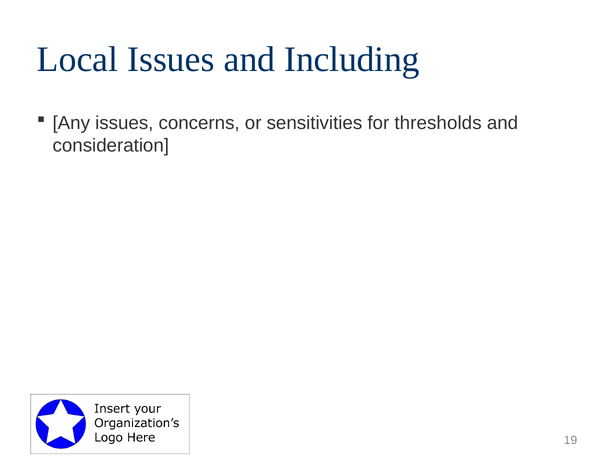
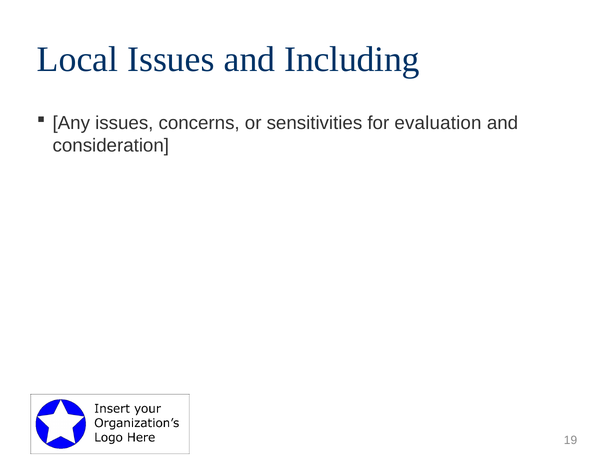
thresholds: thresholds -> evaluation (438, 123)
